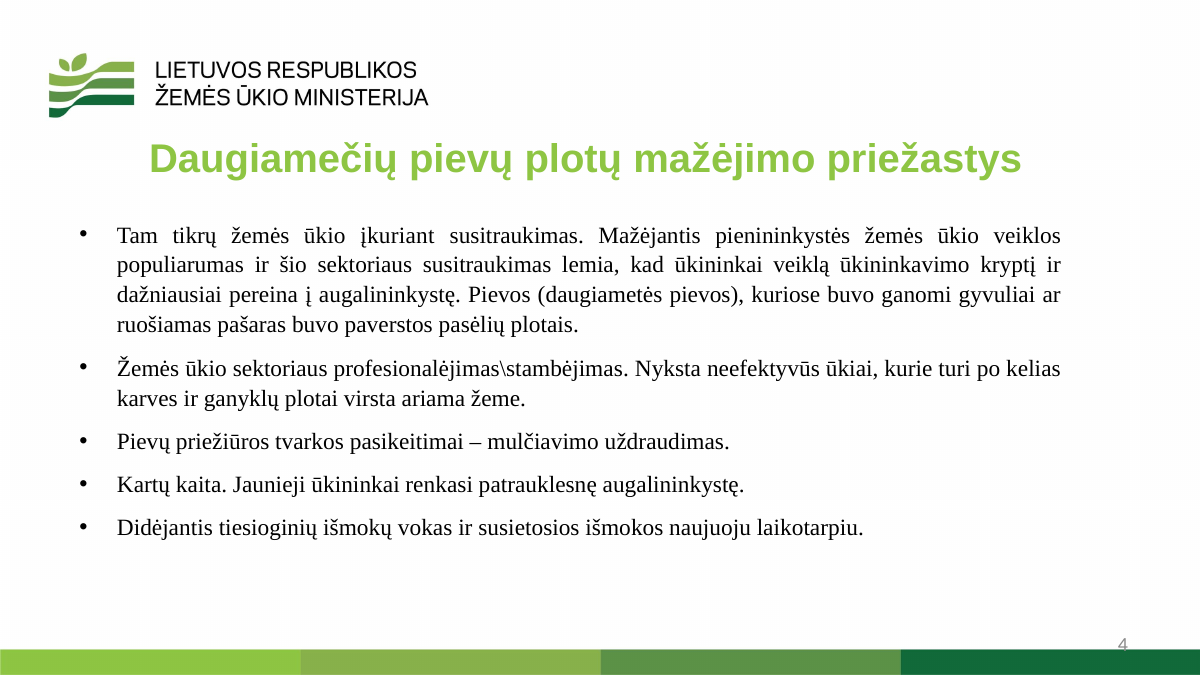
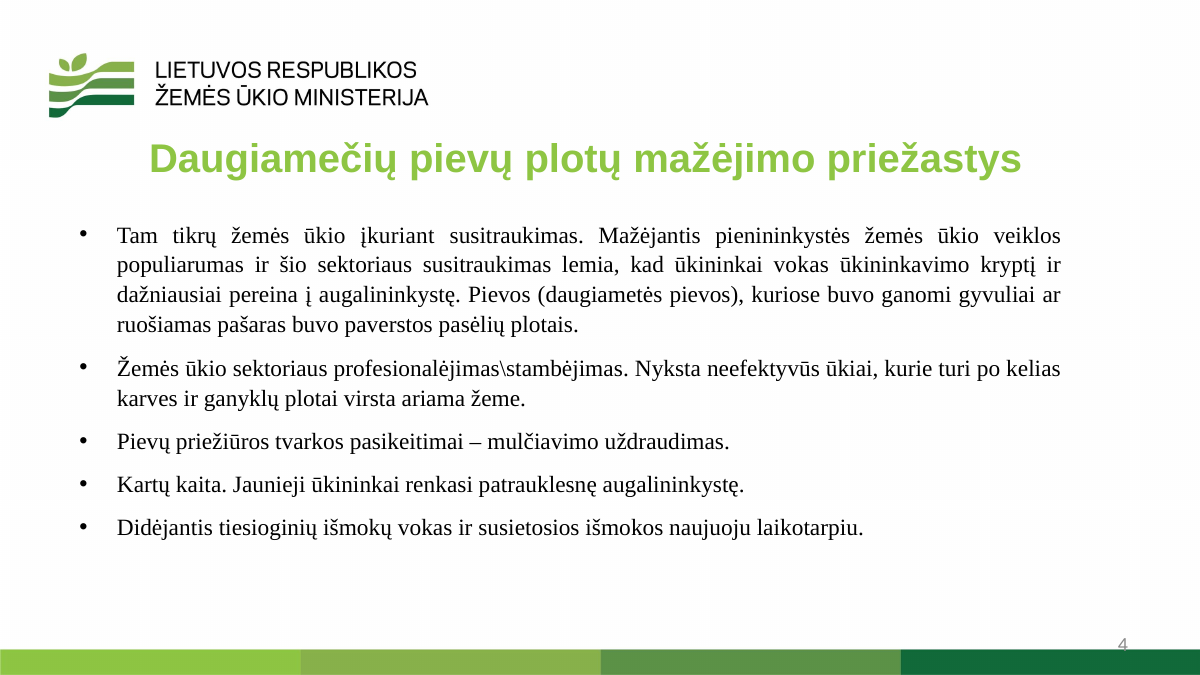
ūkininkai veiklą: veiklą -> vokas (801, 265)
